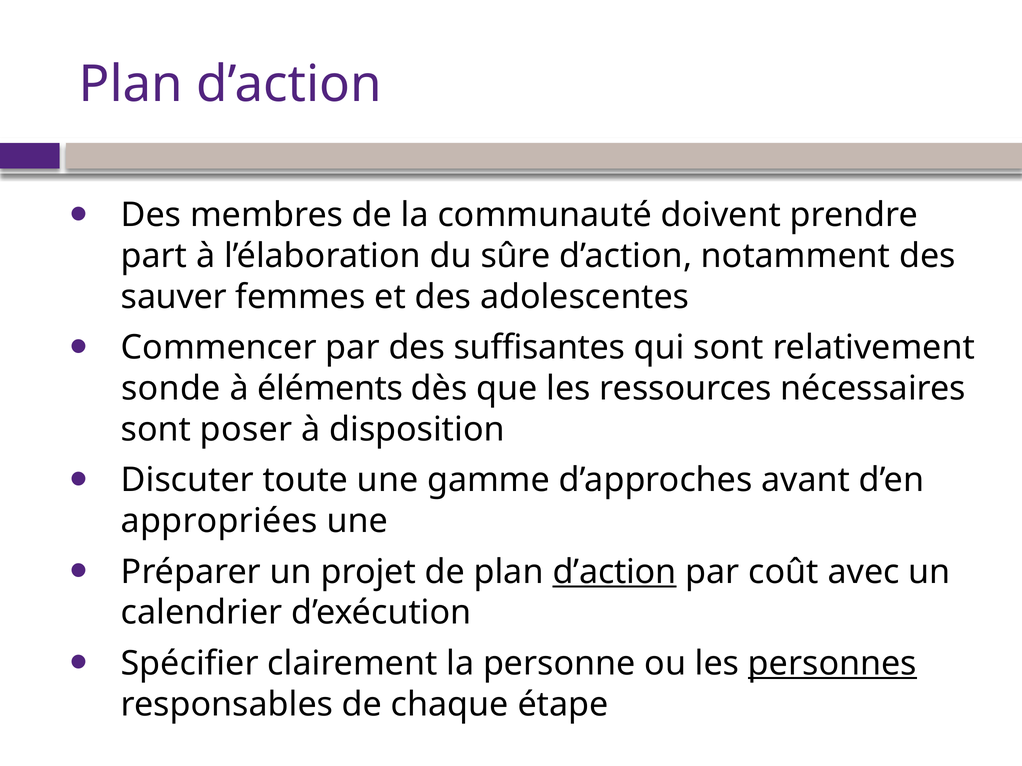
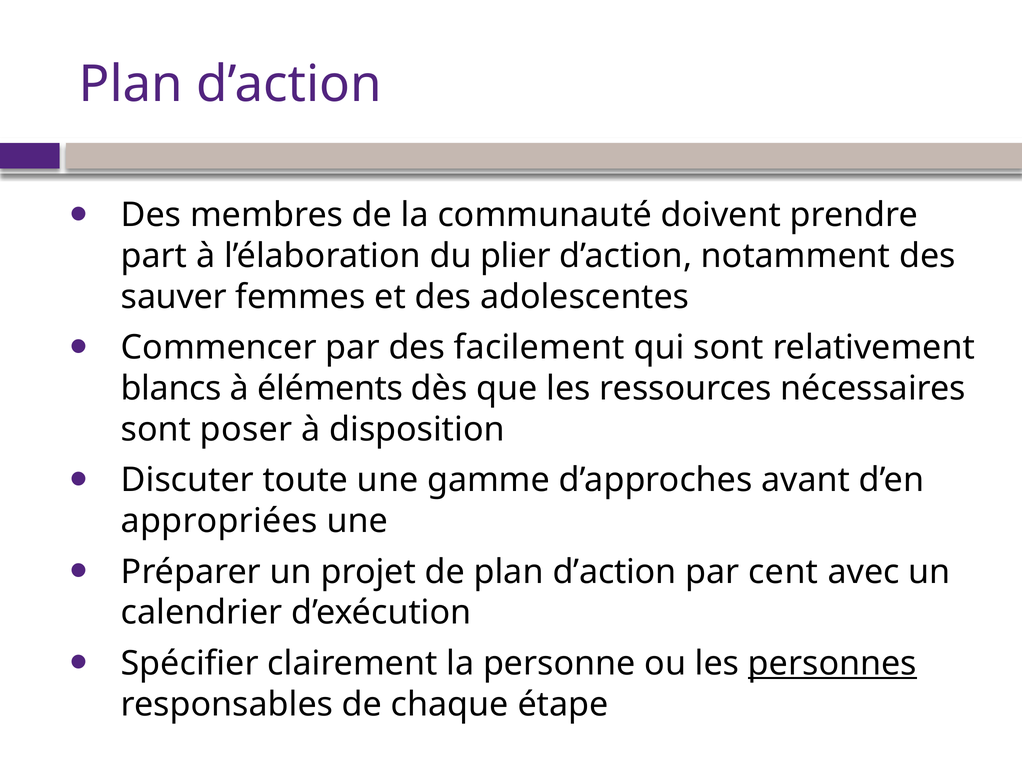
sûre: sûre -> plier (516, 256)
suffisantes: suffisantes -> facilement (539, 348)
sonde: sonde -> blancs (171, 389)
d’action underline: present -> none (615, 572)
coût: coût -> cent (783, 572)
